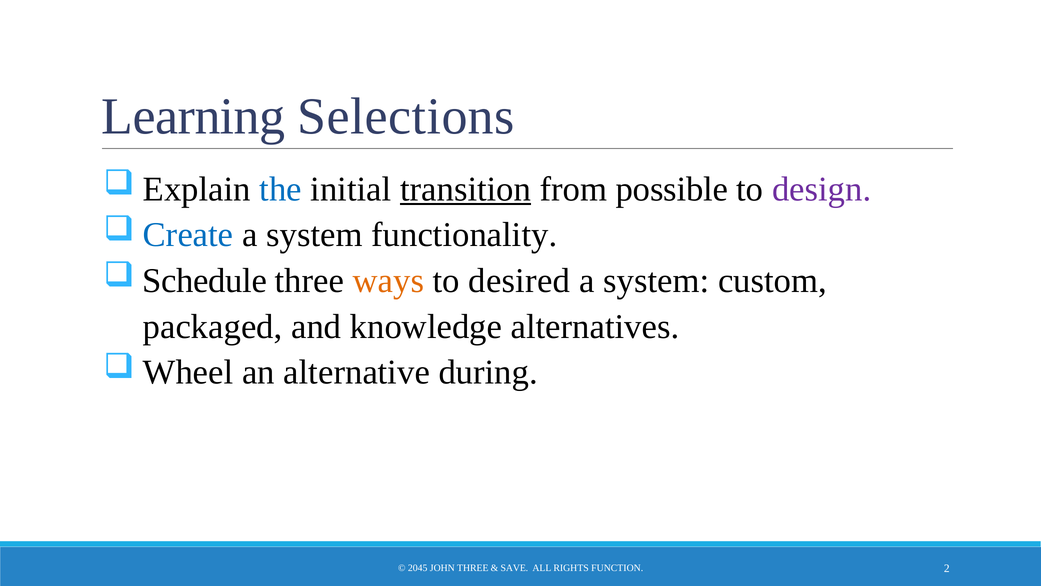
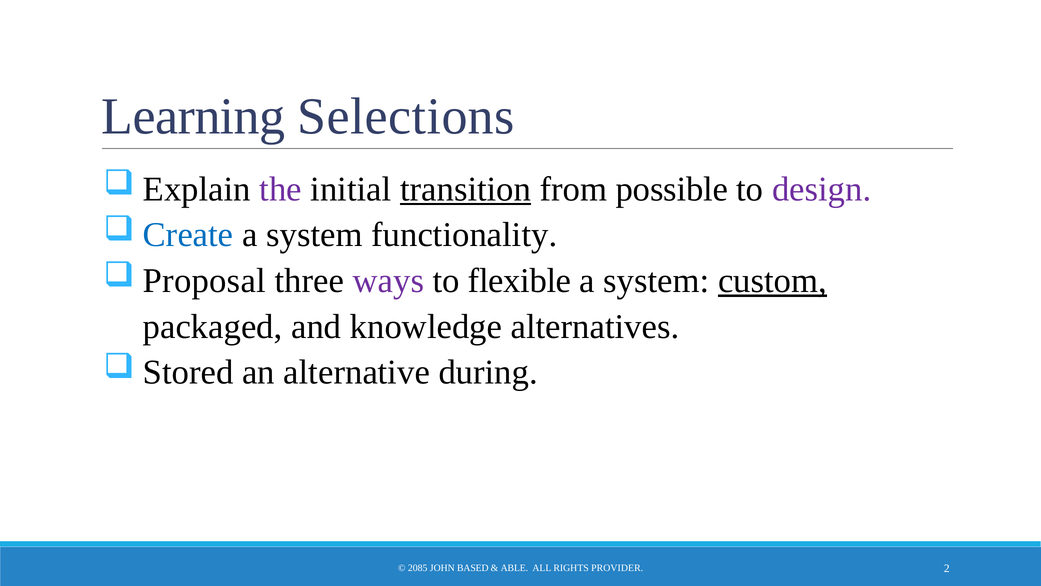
the colour: blue -> purple (281, 189)
Schedule: Schedule -> Proposal (204, 281)
ways colour: orange -> purple (388, 281)
desired: desired -> flexible (520, 281)
custom underline: none -> present (773, 281)
Wheel: Wheel -> Stored (188, 372)
2045: 2045 -> 2085 (418, 568)
JOHN THREE: THREE -> BASED (473, 568)
SAVE: SAVE -> ABLE (514, 568)
FUNCTION: FUNCTION -> PROVIDER (617, 568)
